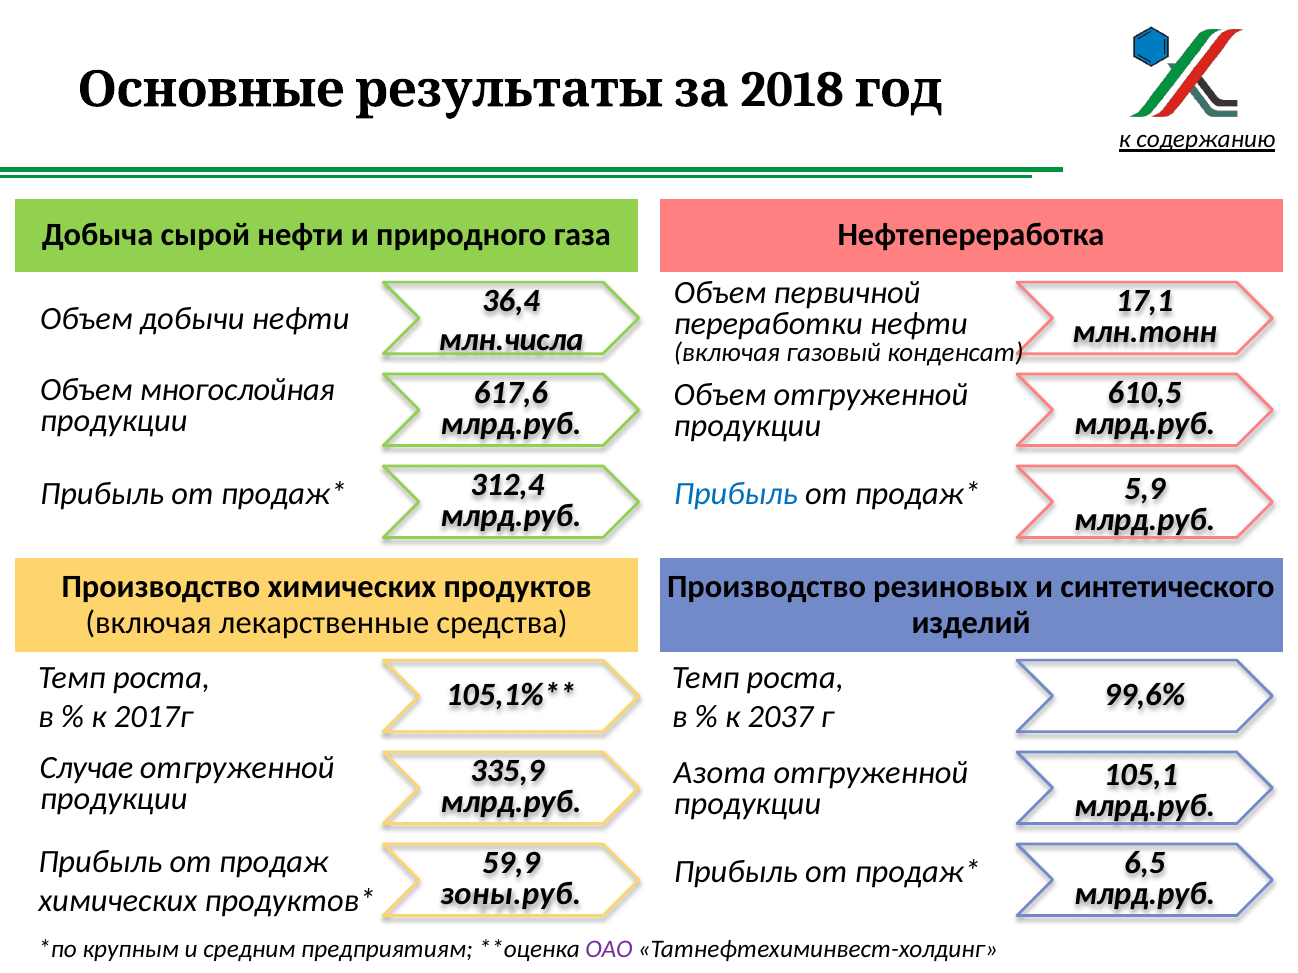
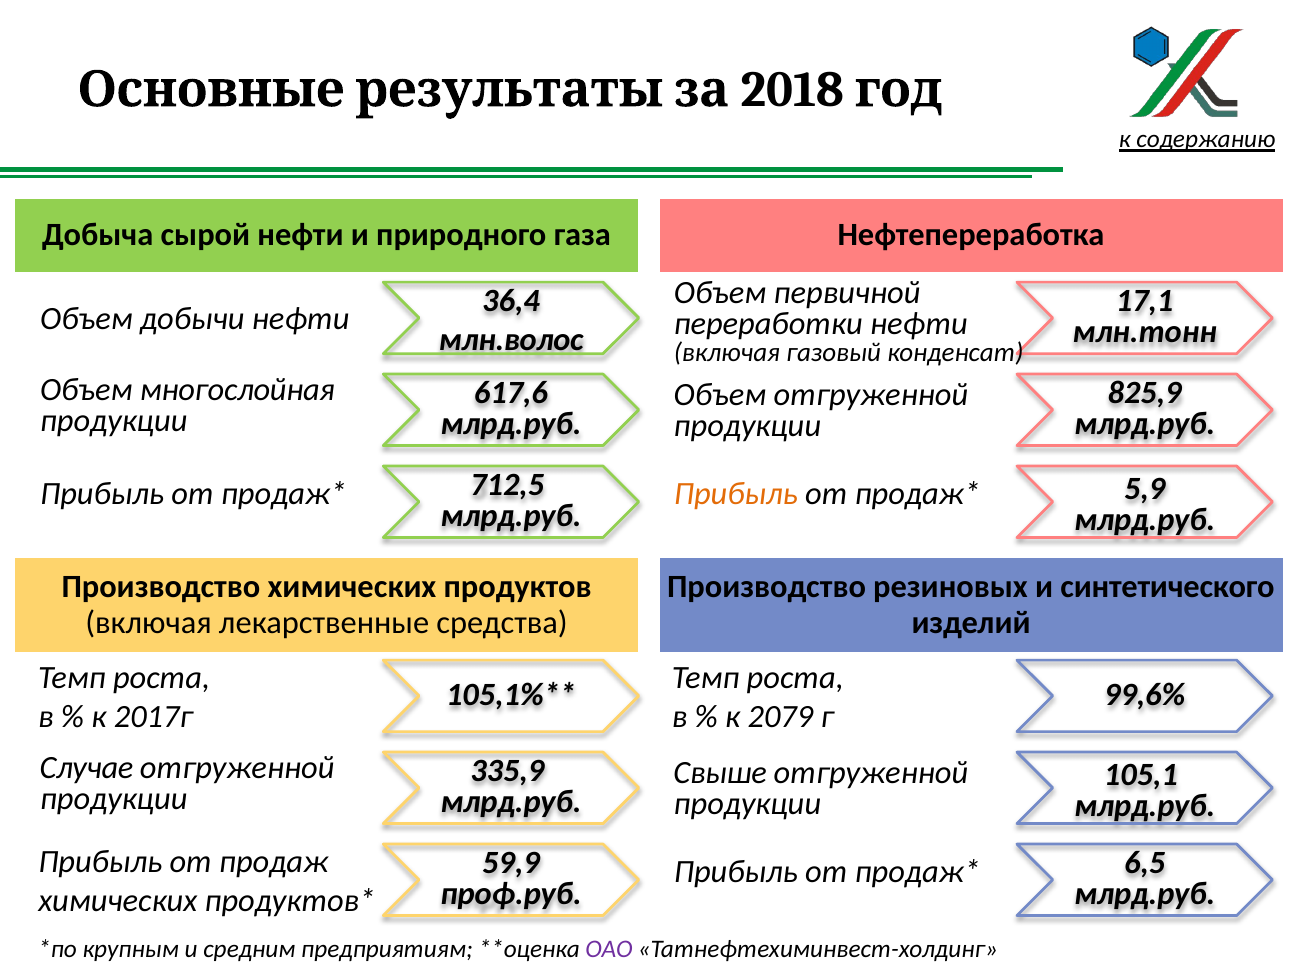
млн.числа: млн.числа -> млн.волос (511, 340)
610,5: 610,5 -> 825,9 (1145, 393)
312,4: 312,4 -> 712,5 (507, 485)
Прибыль colour: blue -> orange (736, 494)
2037: 2037 -> 2079 (780, 717)
Азота: Азота -> Свыше (720, 773)
зоны.руб: зоны.руб -> проф.руб (511, 894)
